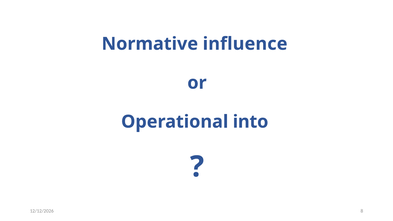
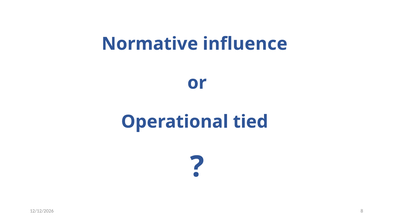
into: into -> tied (251, 122)
